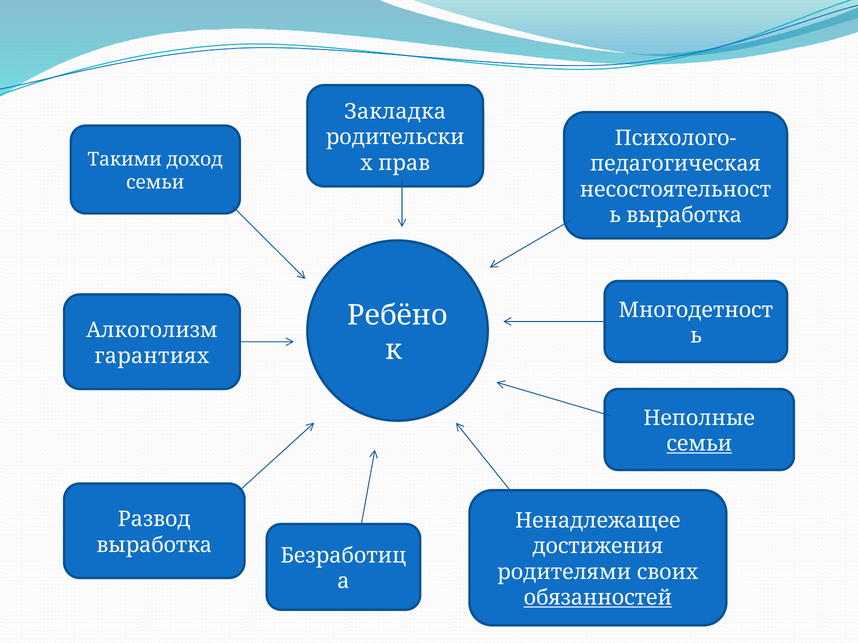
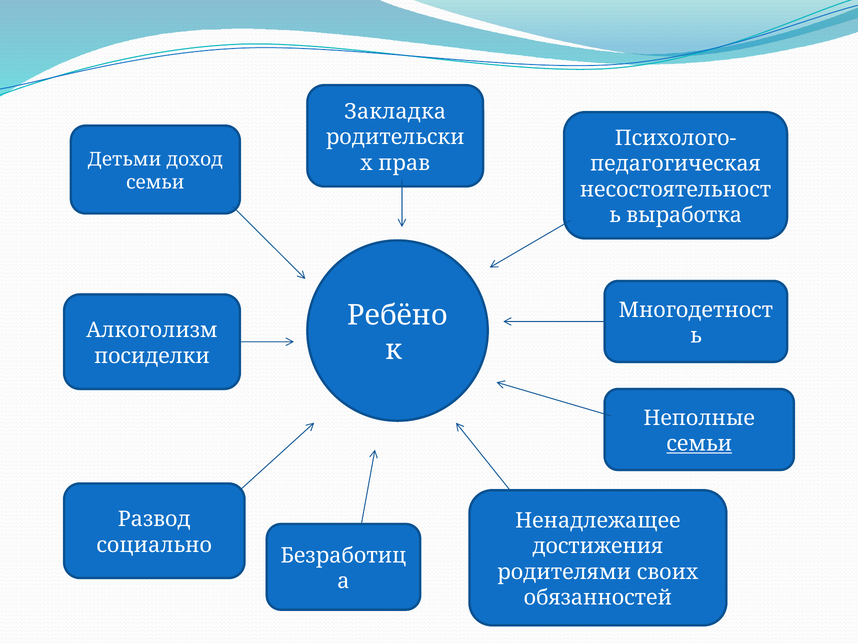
Такими: Такими -> Детьми (125, 160)
гарантиях: гарантиях -> посиделки (152, 356)
выработка: выработка -> социально (154, 546)
обязанностей underline: present -> none (598, 598)
